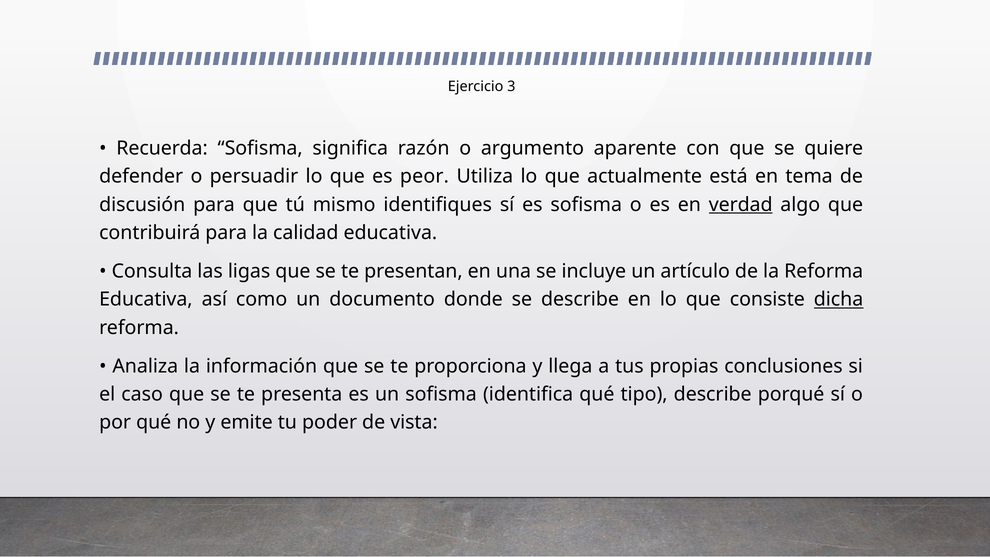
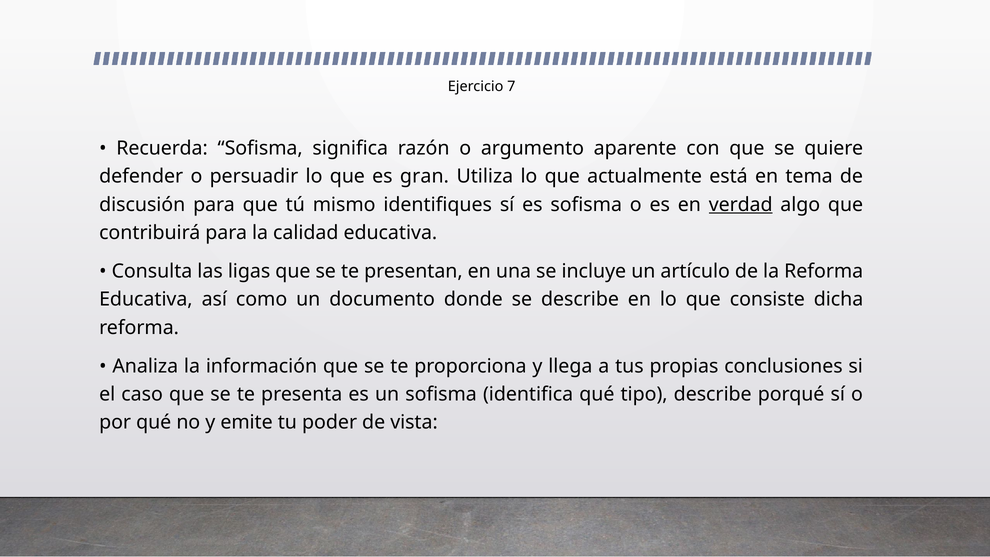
3: 3 -> 7 (511, 86)
peor: peor -> gran (424, 176)
dicha underline: present -> none (839, 299)
